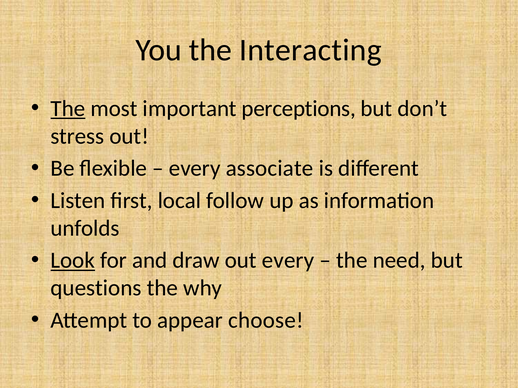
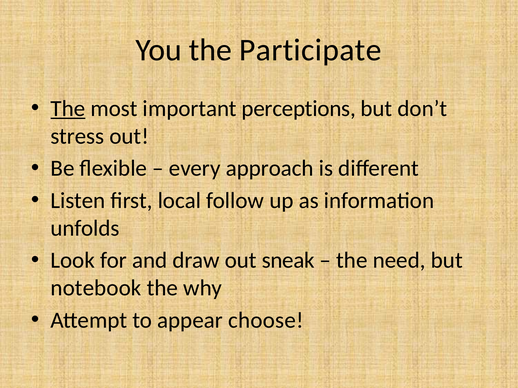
Interacting: Interacting -> Participate (310, 50)
associate: associate -> approach (270, 169)
Look underline: present -> none (73, 261)
out every: every -> sneak (288, 261)
questions: questions -> notebook (96, 288)
